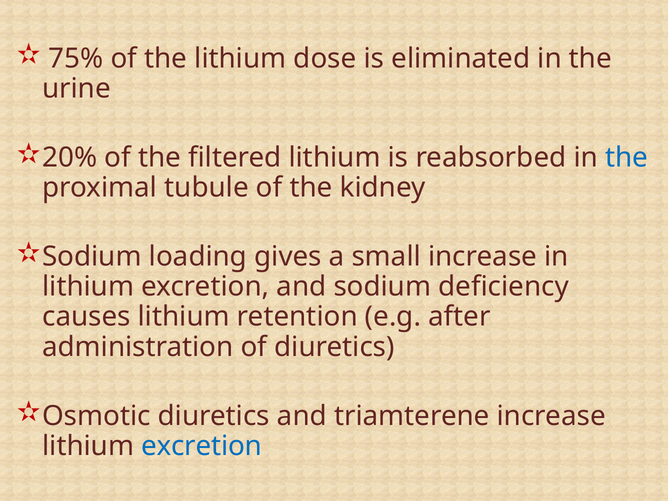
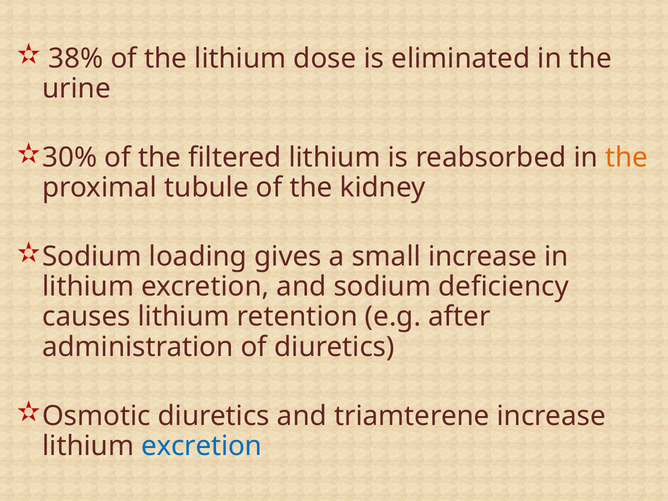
75%: 75% -> 38% (76, 59)
20%: 20% -> 30% (70, 158)
the colour: blue -> orange (627, 158)
